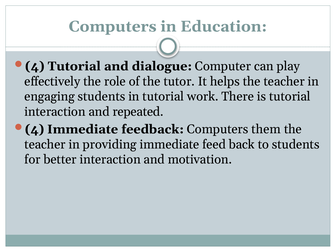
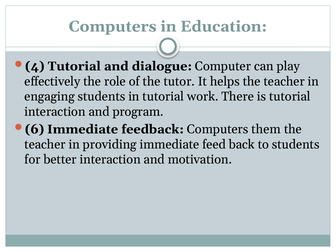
repeated: repeated -> program (138, 112)
4: 4 -> 6 (35, 129)
